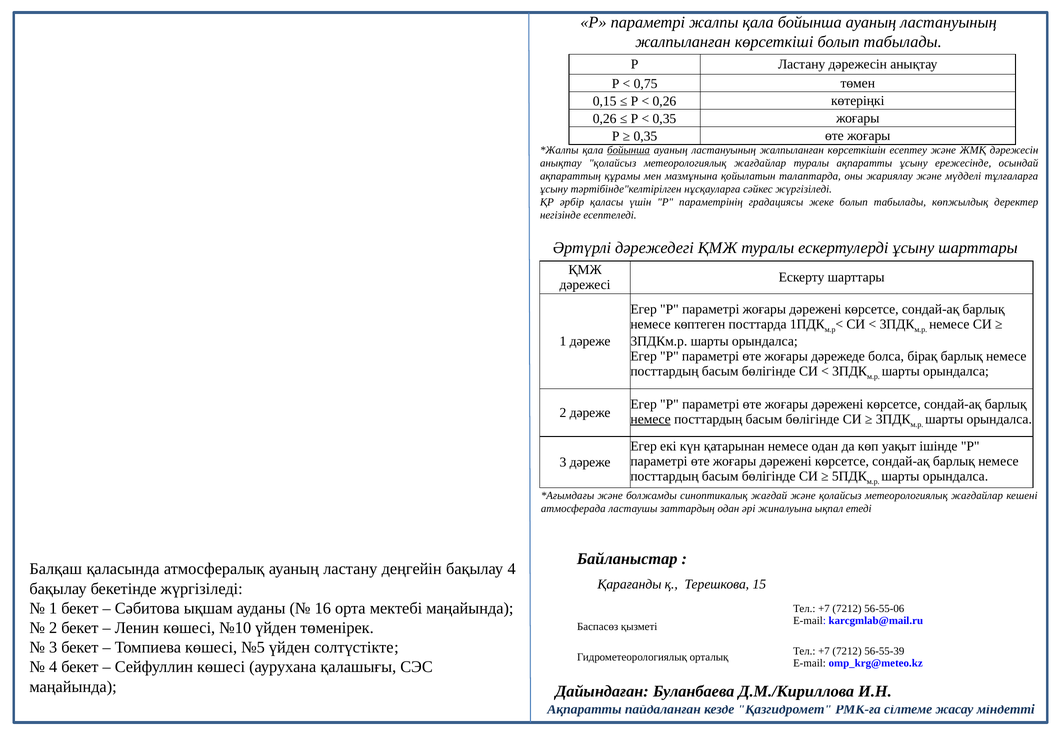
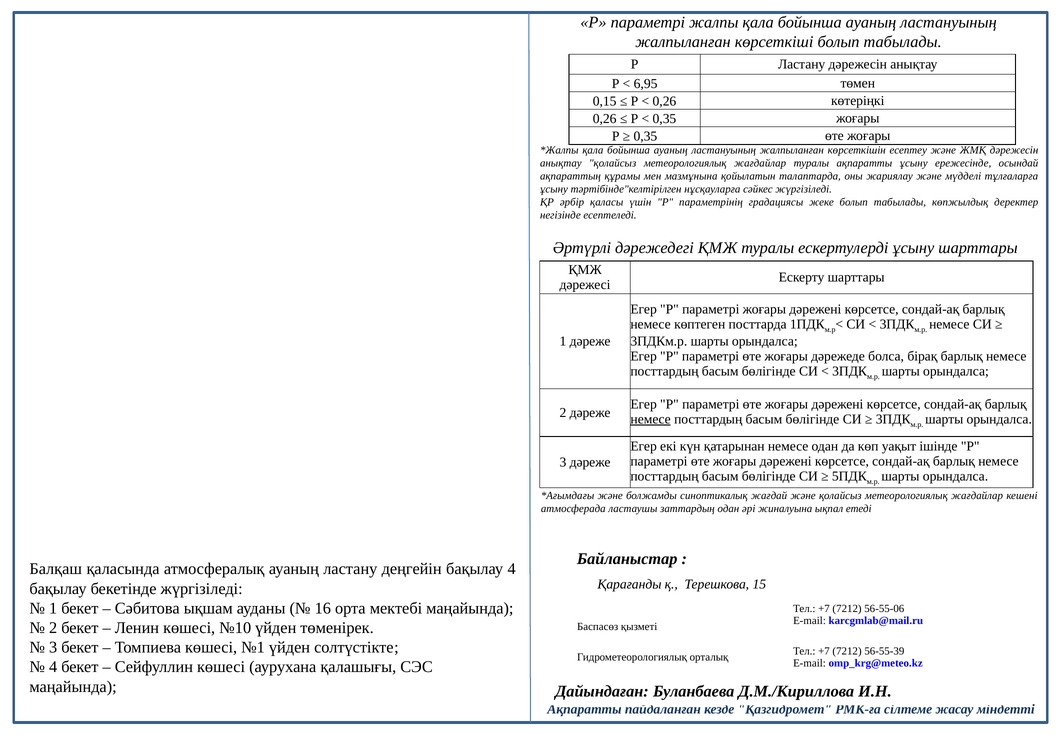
0,75: 0,75 -> 6,95 (646, 84)
бойынша underline: present -> none (629, 150)
№5: №5 -> №1 (253, 647)
